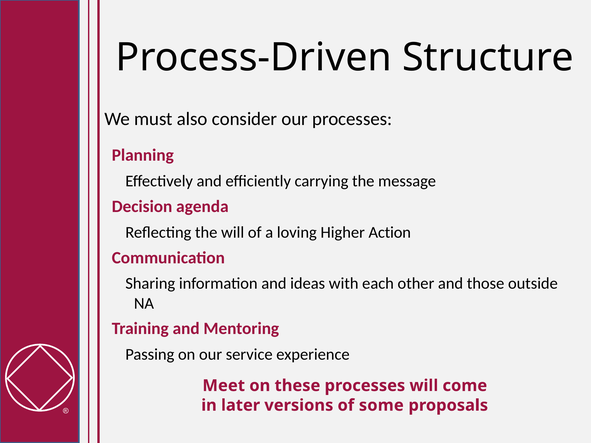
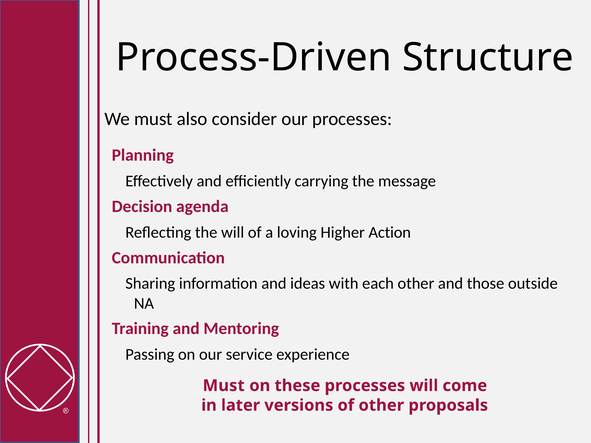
Meet: Meet -> Must (224, 386)
of some: some -> other (381, 406)
